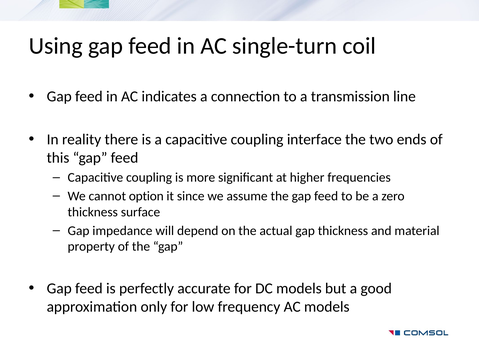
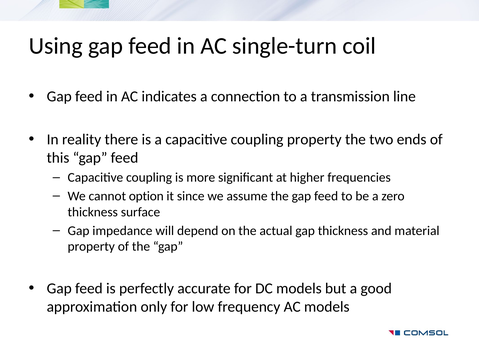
coupling interface: interface -> property (314, 140)
